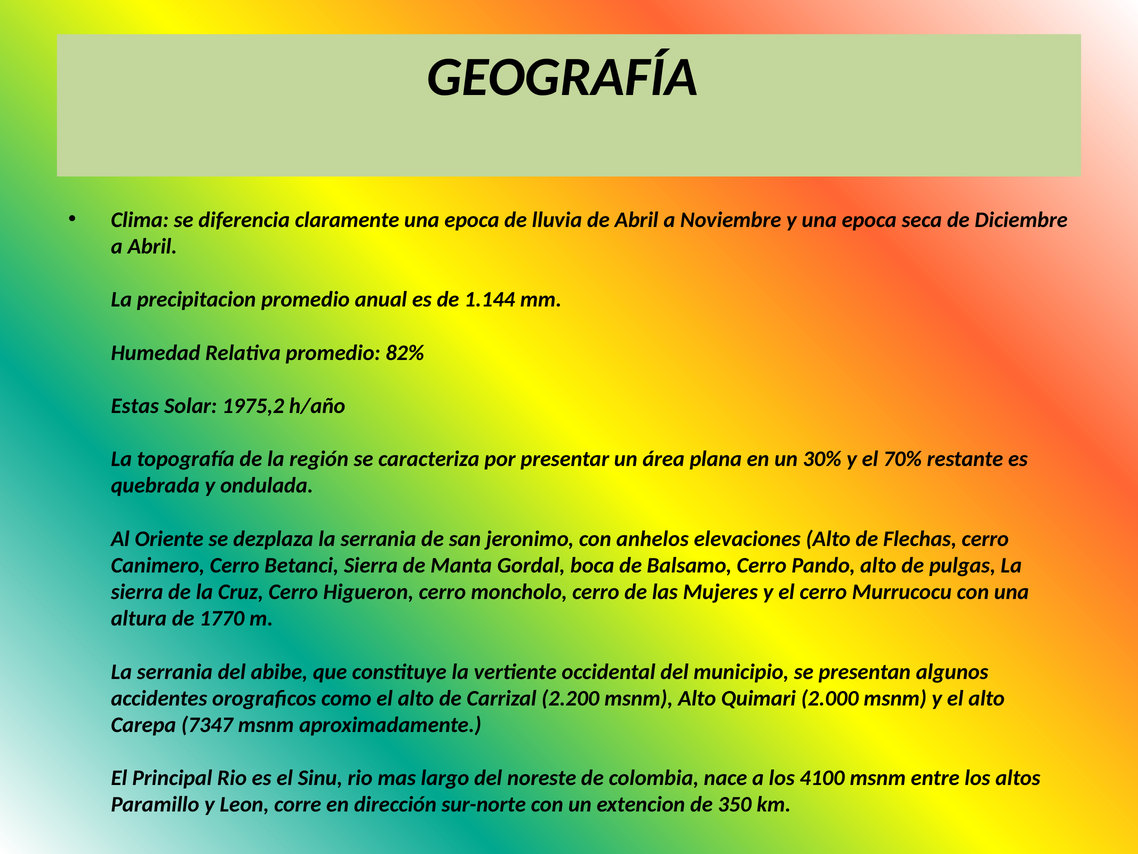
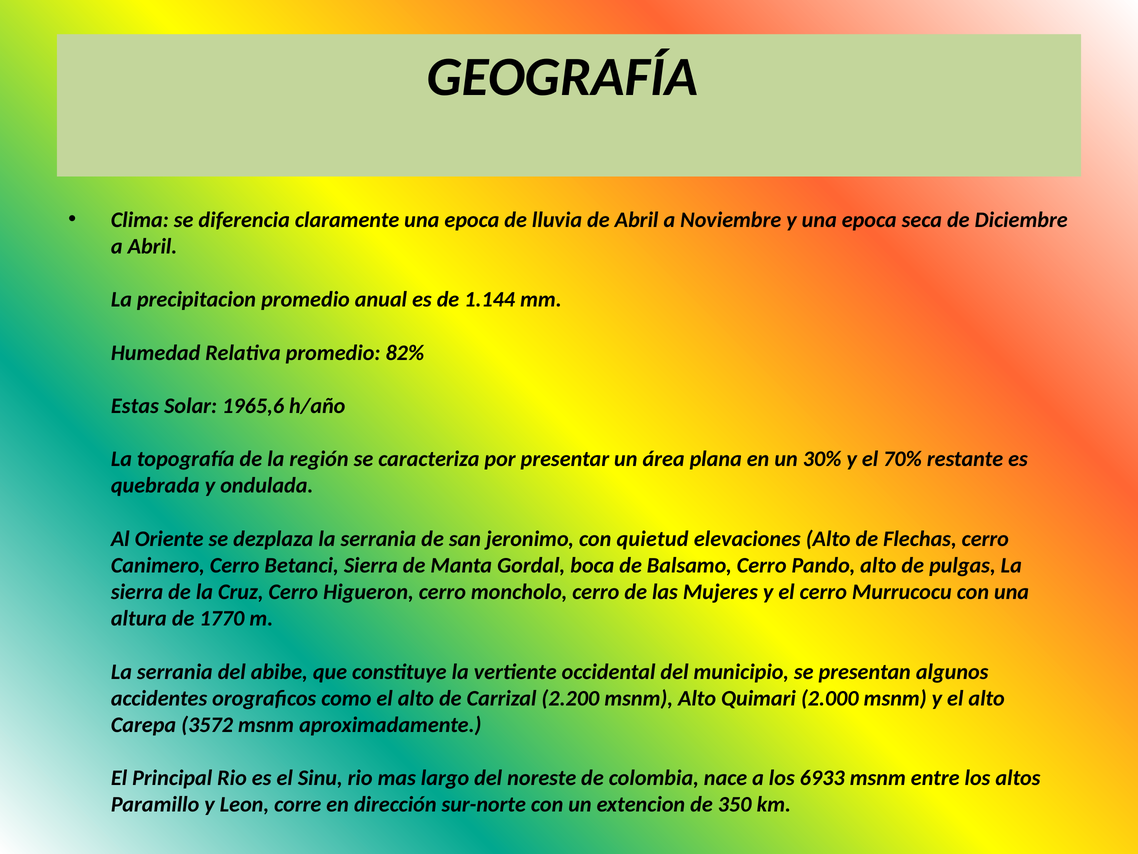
1975,2: 1975,2 -> 1965,6 (253, 406)
anhelos: anhelos -> quietud (653, 538)
7347: 7347 -> 3572 (207, 724)
4100: 4100 -> 6933 (822, 778)
